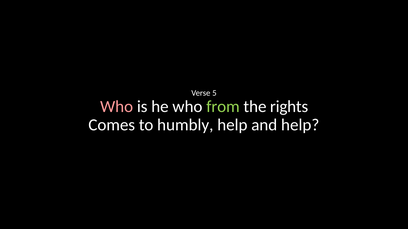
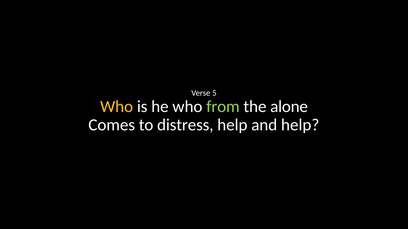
Who colour: pink -> yellow (117, 107)
rights: rights -> alone (289, 107)
humbly: humbly -> distress (185, 125)
